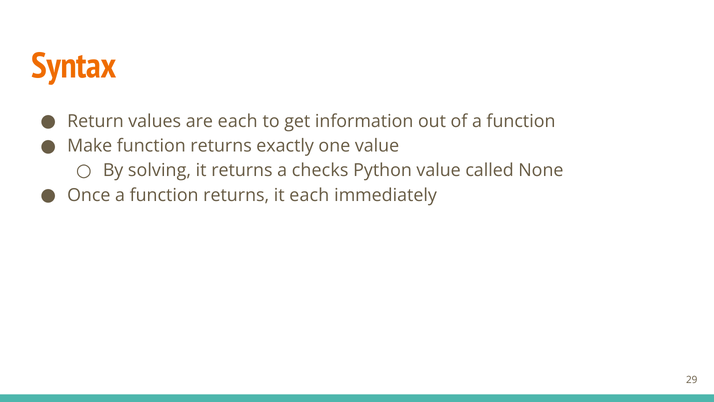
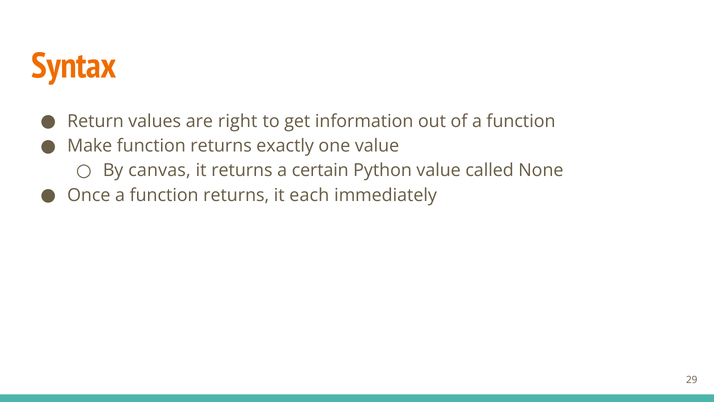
are each: each -> right (238, 121)
solving: solving -> canvas (159, 170)
checks: checks -> certain (320, 170)
